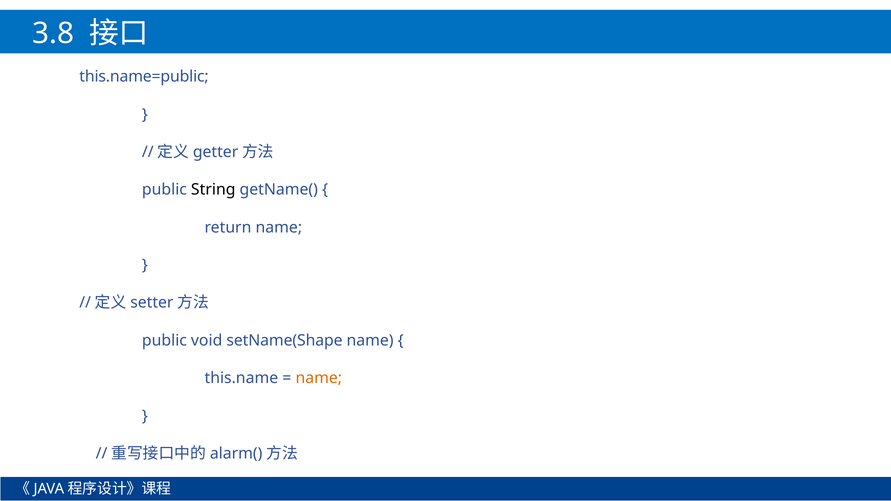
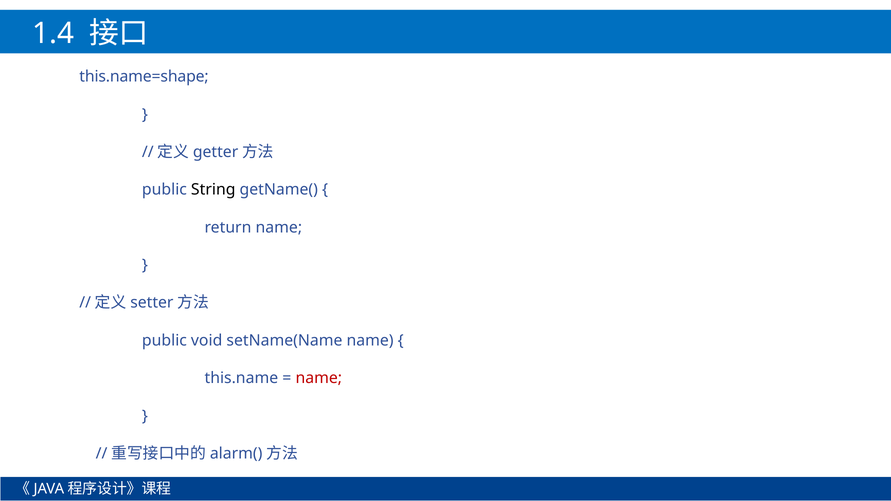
3.8: 3.8 -> 1.4 (53, 34)
this.name=public: this.name=public -> this.name=shape (144, 77)
setName(Shape: setName(Shape -> setName(Name (284, 341)
name colour: orange -> red (319, 378)
